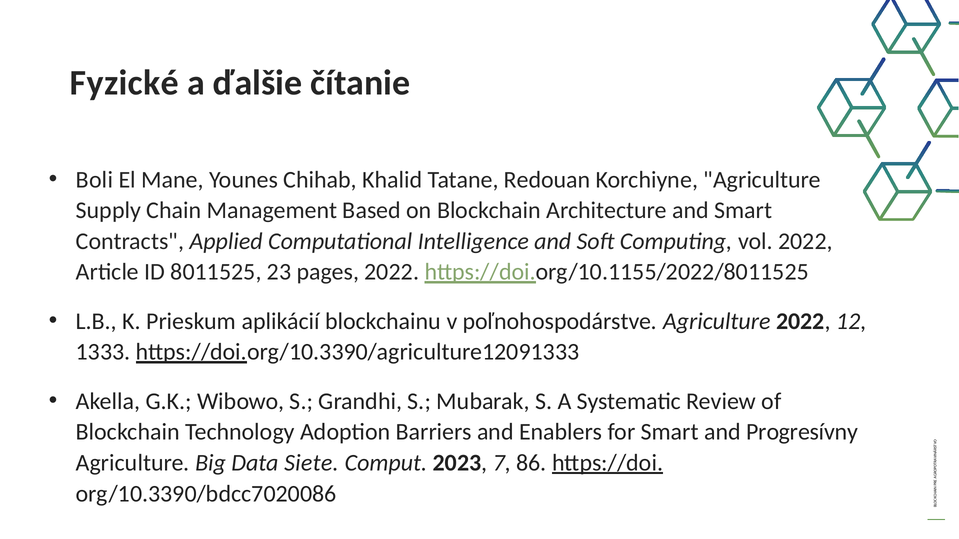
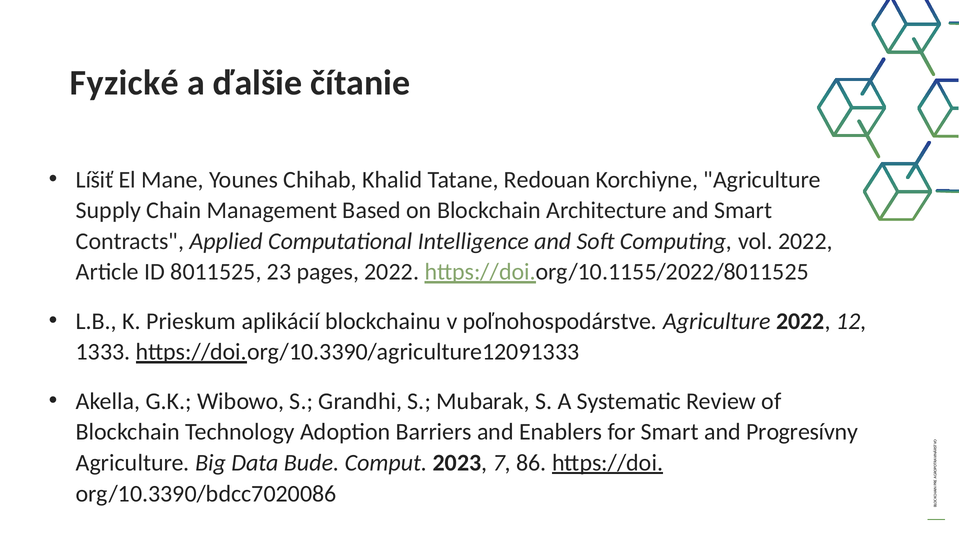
Boli: Boli -> Líšiť (95, 180)
Siete: Siete -> Bude (311, 463)
